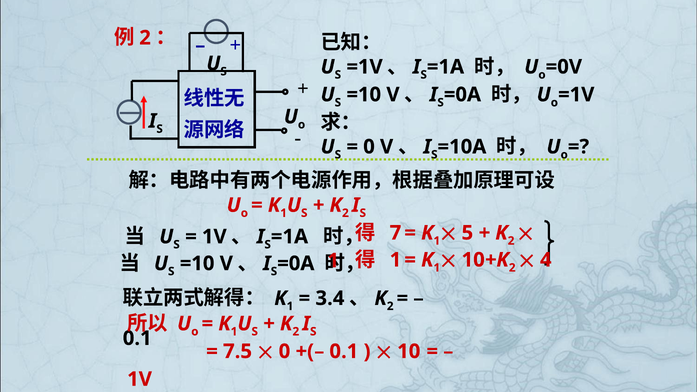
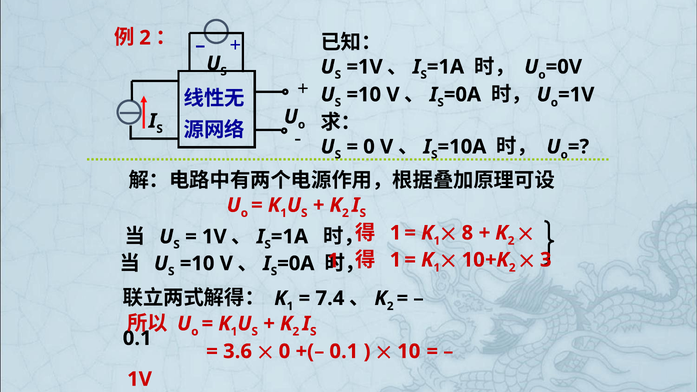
7: 7 -> 1 (396, 233)
5: 5 -> 8 (467, 233)
4: 4 -> 3 (546, 260)
3.4: 3.4 -> 7.4 (330, 298)
7.5: 7.5 -> 3.6 (238, 351)
